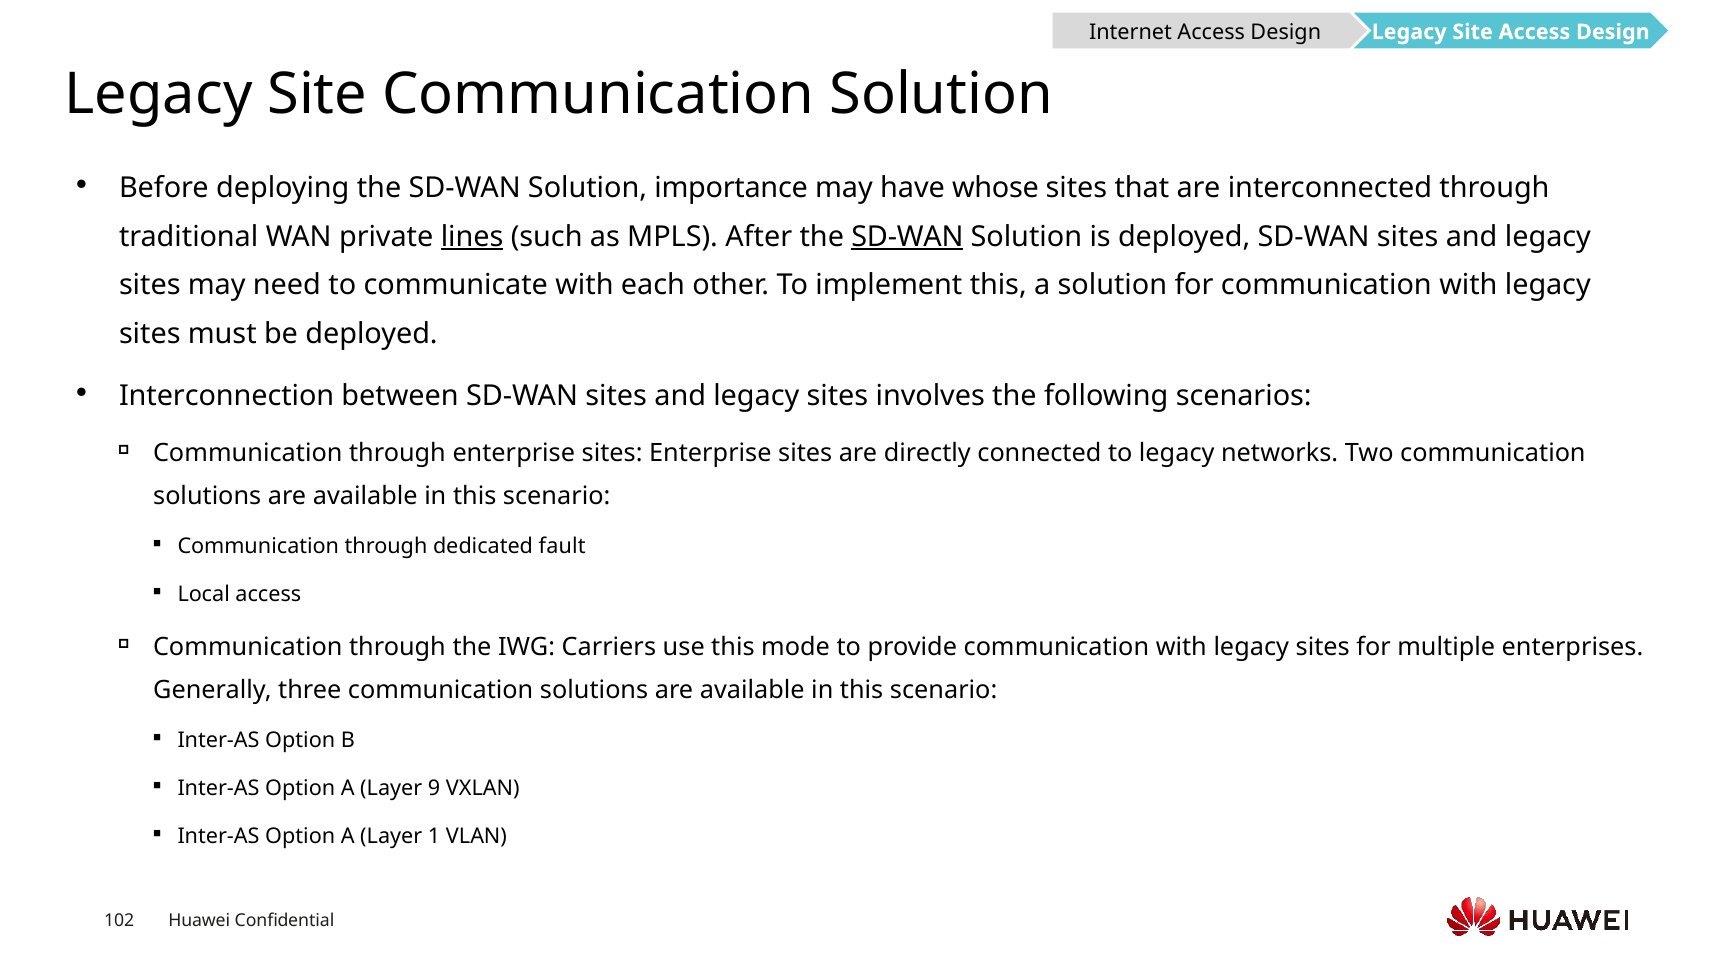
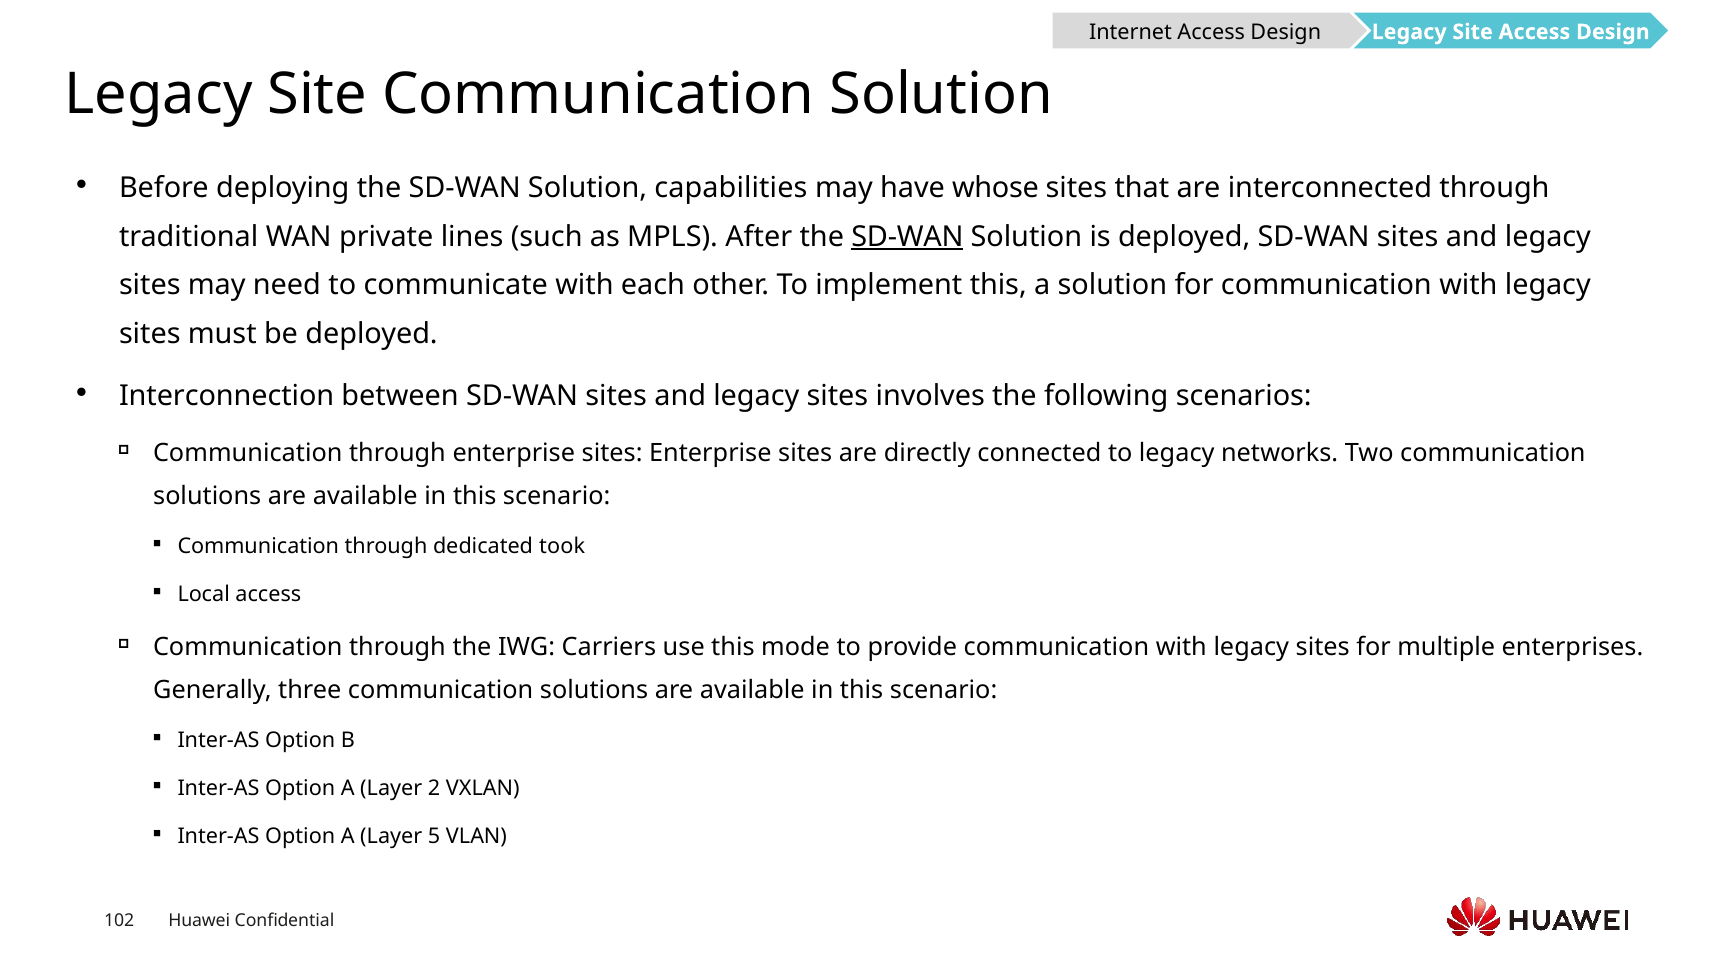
importance: importance -> capabilities (731, 188)
lines underline: present -> none (472, 237)
fault: fault -> took (562, 546)
9: 9 -> 2 (434, 788)
1: 1 -> 5 (434, 836)
